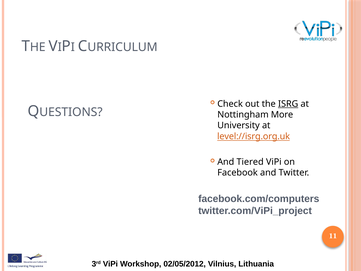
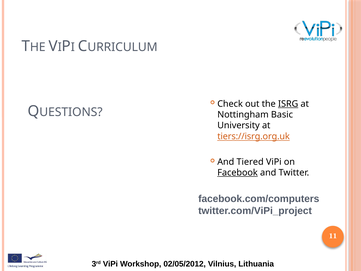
More: More -> Basic (282, 115)
level://isrg.org.uk: level://isrg.org.uk -> tiers://isrg.org.uk (254, 136)
Facebook underline: none -> present (238, 173)
